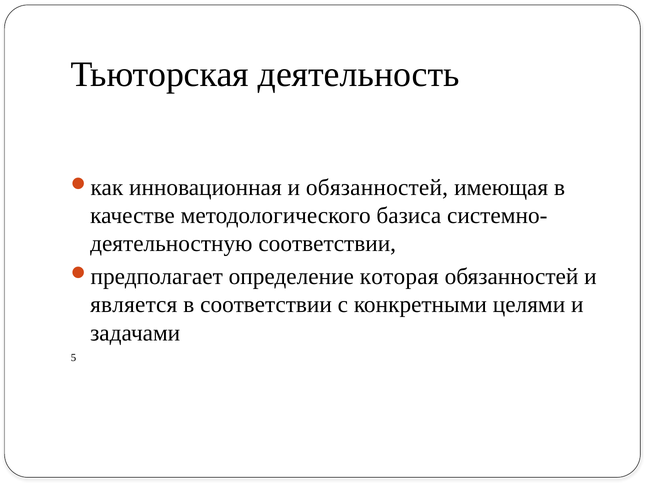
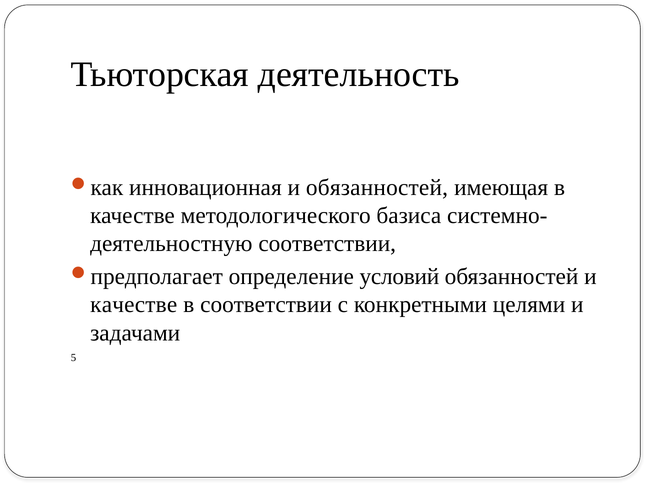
которая: которая -> условий (399, 277)
является: является -> качестве (134, 305)
